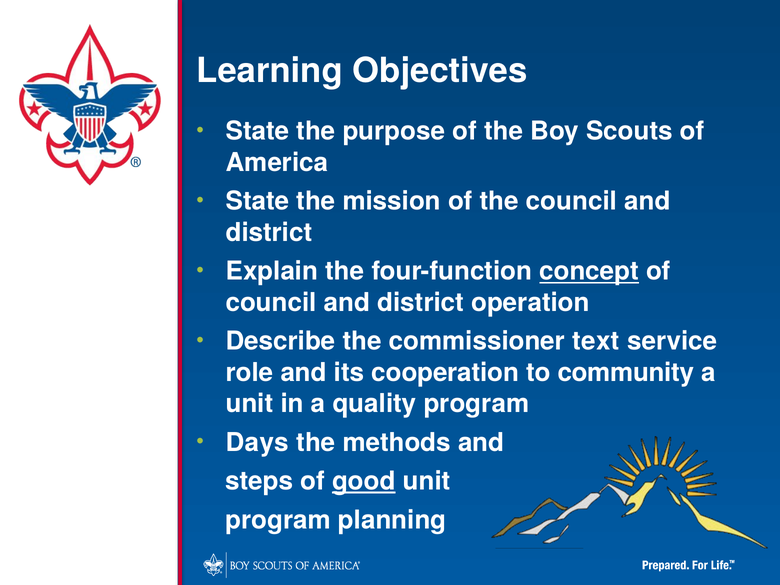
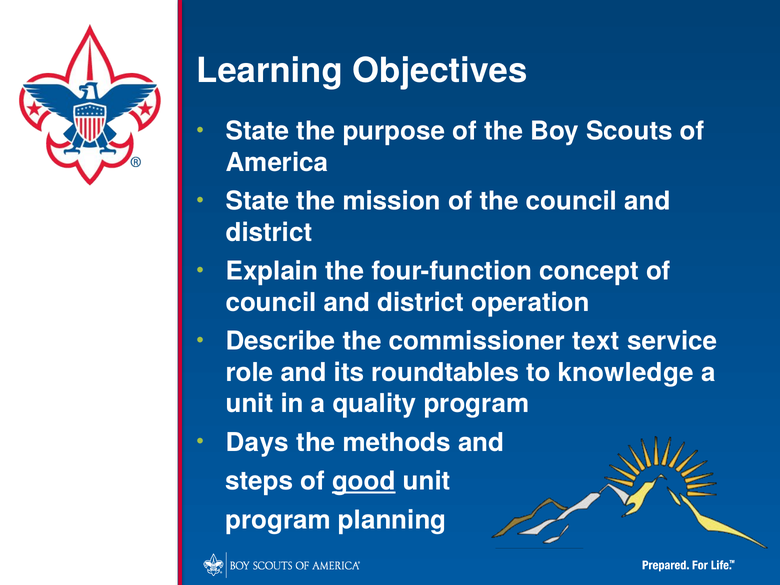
concept underline: present -> none (589, 271)
cooperation: cooperation -> roundtables (445, 373)
community: community -> knowledge (626, 373)
